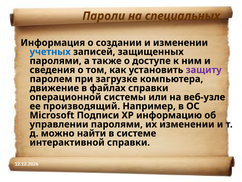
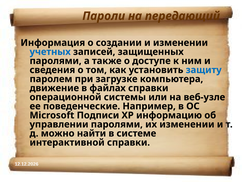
специальных: специальных -> передающий (182, 16)
защиту colour: purple -> blue (204, 70)
производящий: производящий -> поведенческие (82, 106)
